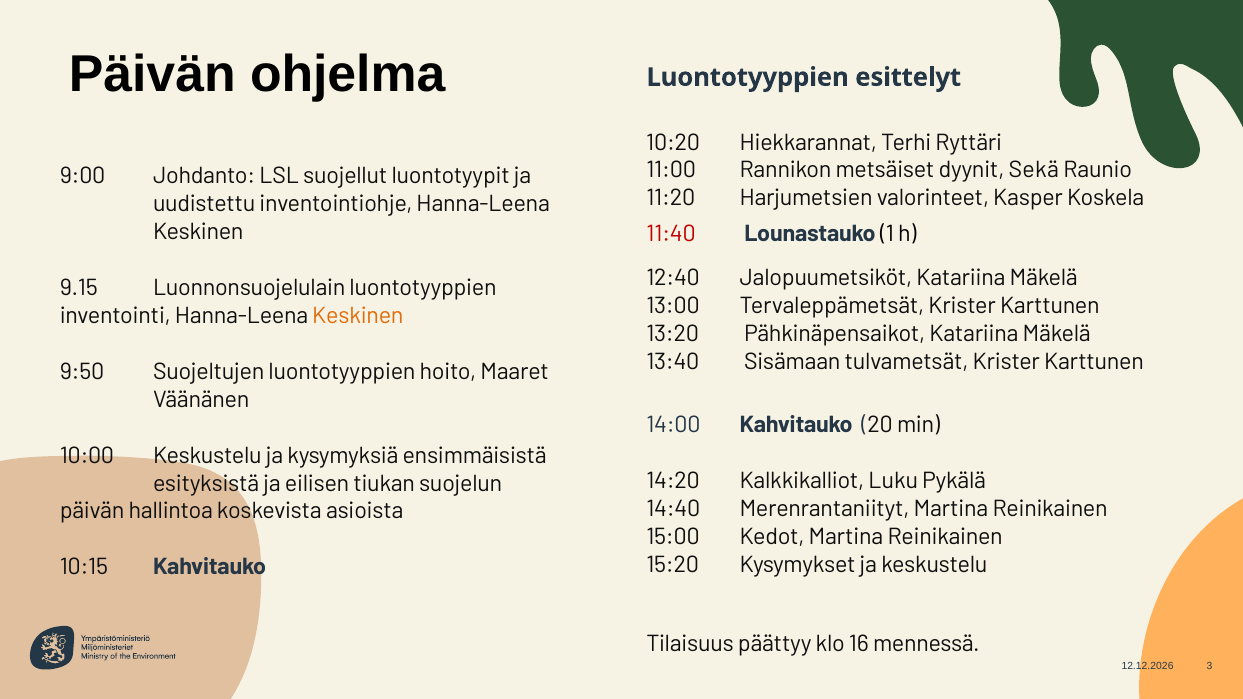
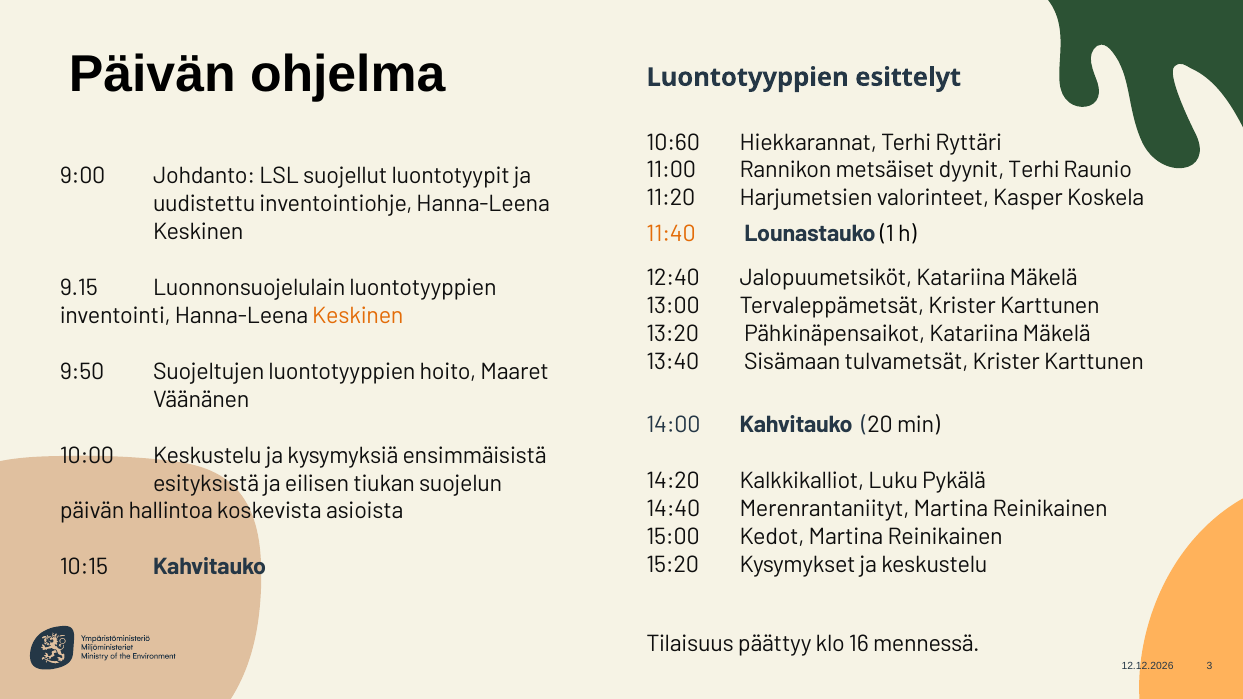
10:20: 10:20 -> 10:60 (673, 142)
dyynit Sekä: Sekä -> Terhi (1034, 170)
11:40 colour: red -> orange (671, 234)
